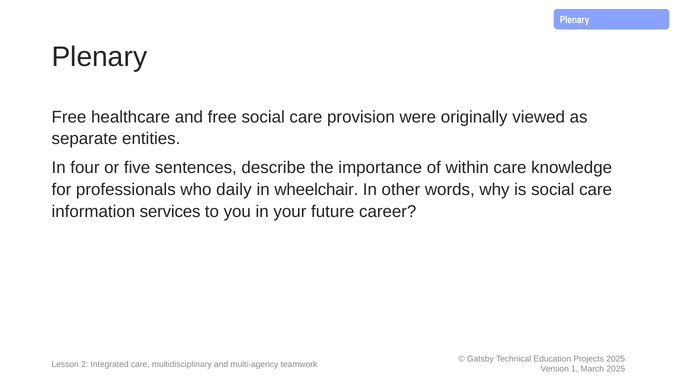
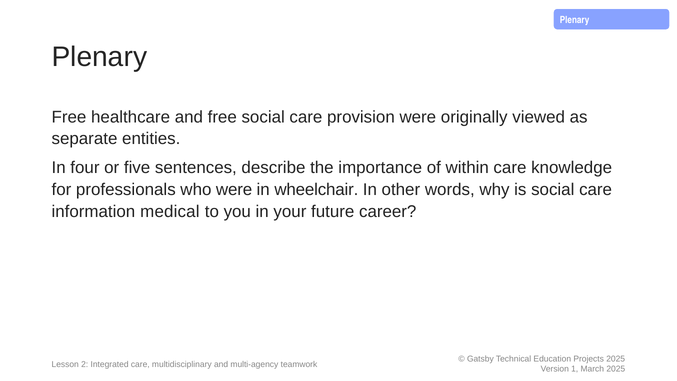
who daily: daily -> were (234, 190)
services: services -> medical (170, 212)
